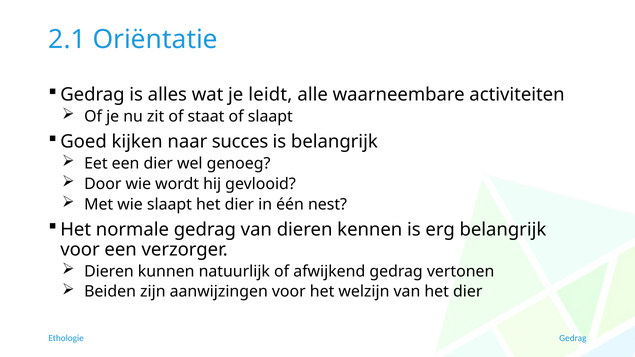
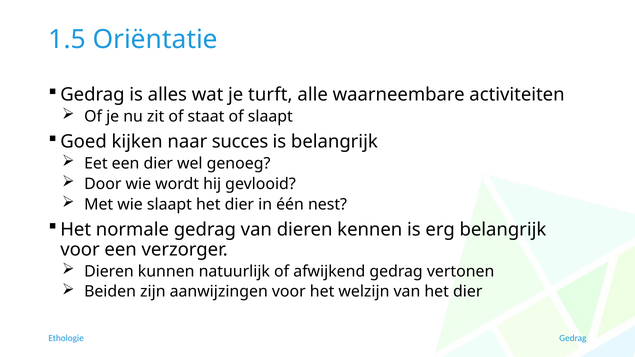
2.1: 2.1 -> 1.5 (67, 40)
leidt: leidt -> turft (270, 95)
